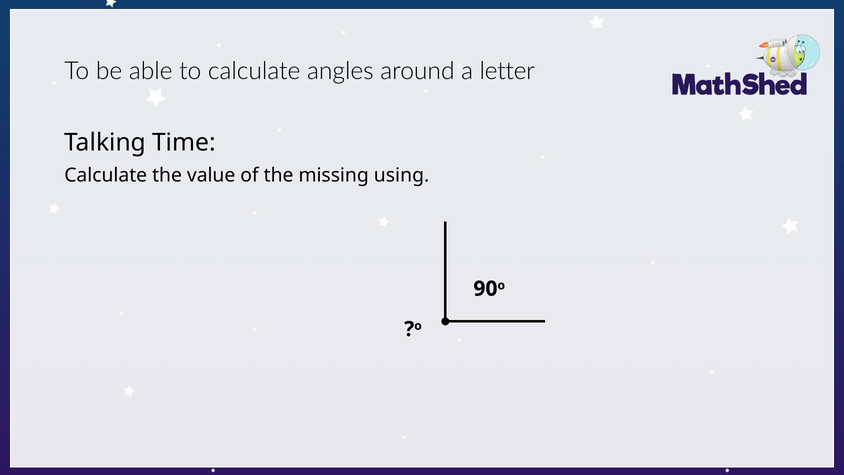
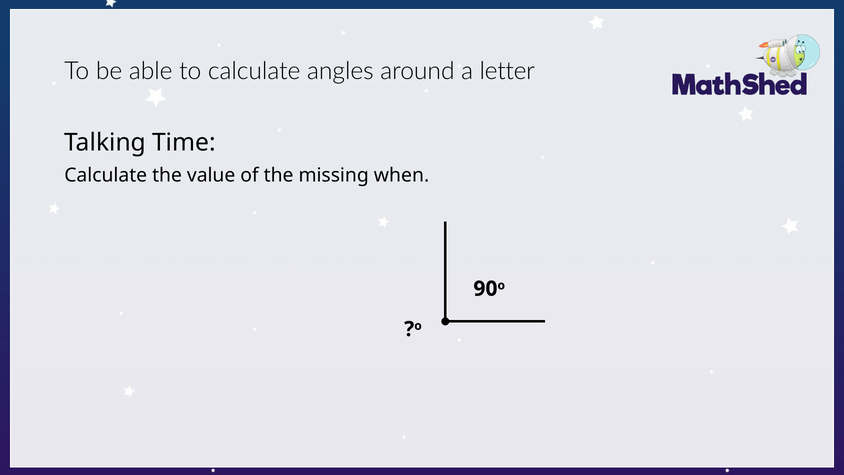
using: using -> when (402, 175)
